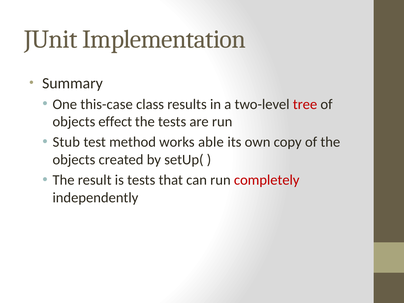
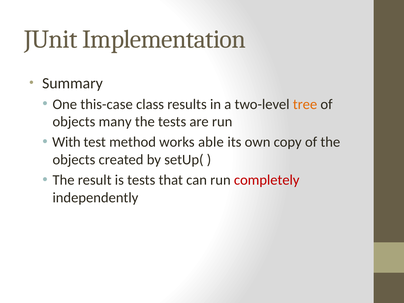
tree colour: red -> orange (305, 104)
effect: effect -> many (115, 122)
Stub: Stub -> With (66, 142)
